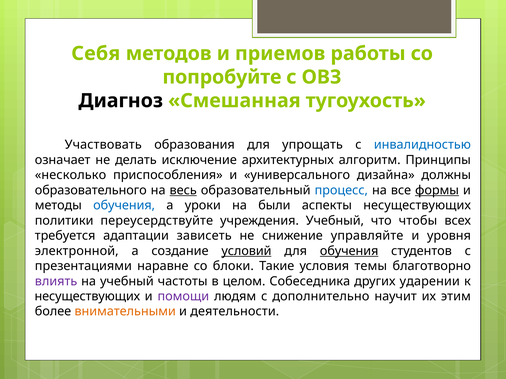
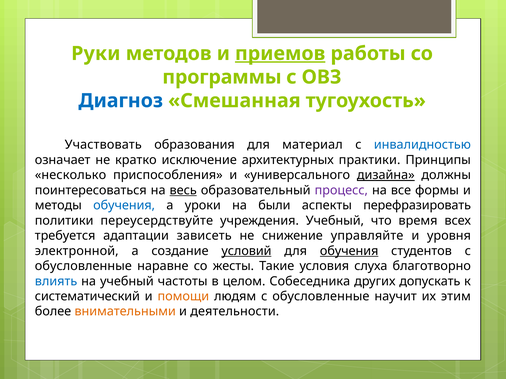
Себя: Себя -> Руки (96, 54)
приемов underline: none -> present (280, 54)
попробуйте: попробуйте -> программы (222, 77)
Диагноз colour: black -> blue (121, 101)
упрощать: упрощать -> материал (312, 145)
делать: делать -> кратко (136, 160)
алгоритм: алгоритм -> практики (370, 160)
дизайна underline: none -> present (386, 175)
образовательного: образовательного -> поинтересоваться (91, 190)
процесс colour: blue -> purple (341, 190)
формы underline: present -> none (437, 190)
аспекты несуществующих: несуществующих -> перефразировать (417, 206)
чтобы: чтобы -> время (418, 221)
презентациями: презентациями -> обусловленные (83, 266)
блоки: блоки -> жесты (233, 266)
темы: темы -> слуха (371, 266)
влиять colour: purple -> blue (56, 282)
ударении: ударении -> допускать (430, 282)
несуществующих: несуществующих -> систематический (87, 297)
помощи colour: purple -> orange (183, 297)
людям с дополнительно: дополнительно -> обусловленные (321, 297)
